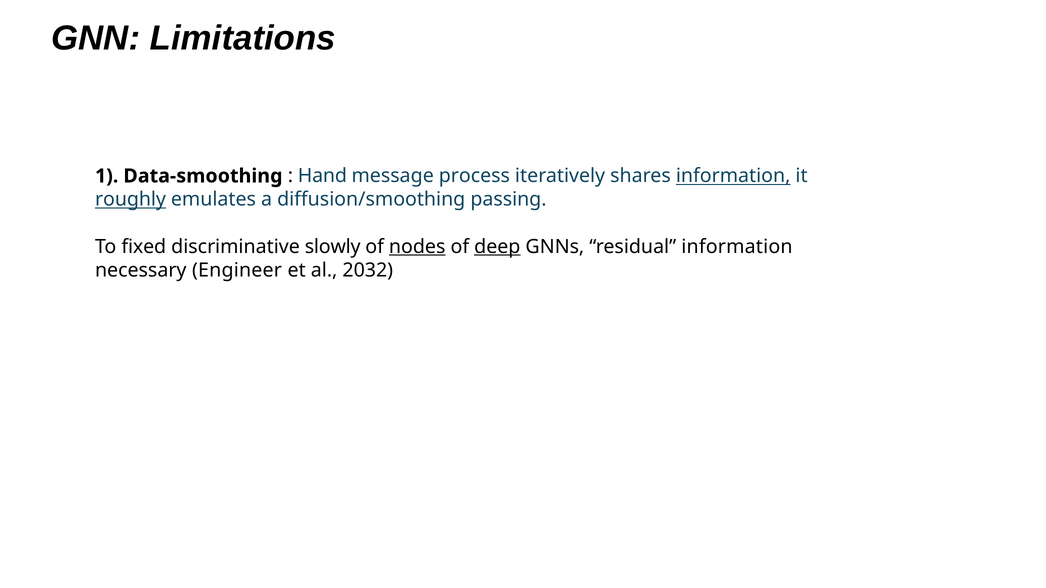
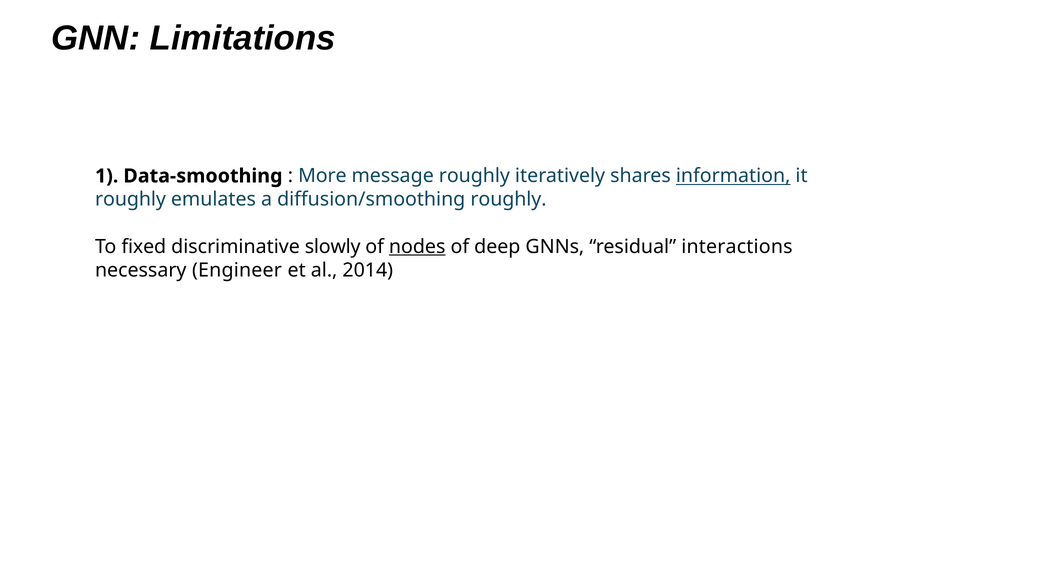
Hand: Hand -> More (322, 176)
message process: process -> roughly (474, 176)
roughly underline: present -> none (131, 200)
diffusion/smoothing passing: passing -> roughly (508, 200)
deep underline: present -> none (497, 247)
residual information: information -> interactions (737, 247)
2032: 2032 -> 2014 (368, 270)
